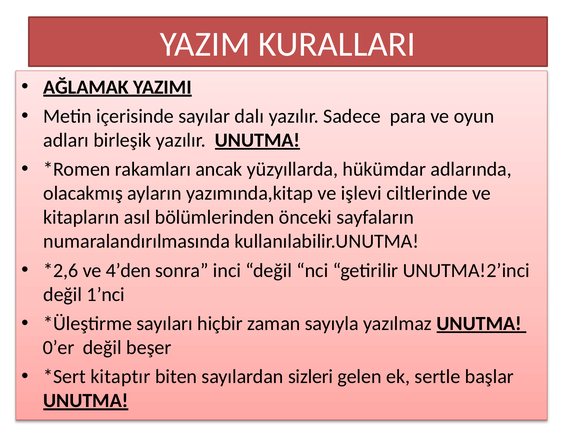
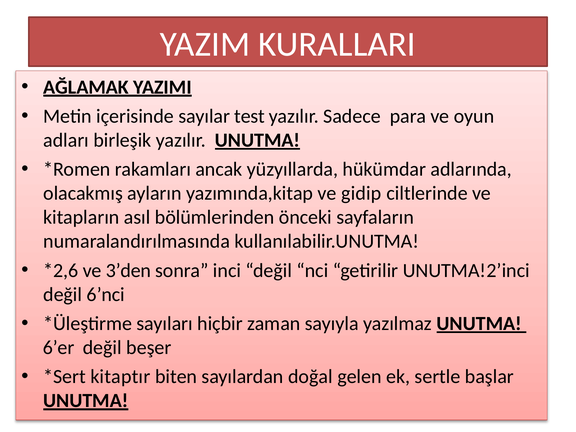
dalı: dalı -> test (250, 116)
işlevi: işlevi -> gidip (361, 193)
4’den: 4’den -> 3’den (128, 270)
1’nci: 1’nci -> 6’nci (106, 294)
0’er: 0’er -> 6’er (59, 348)
sizleri: sizleri -> doğal (310, 377)
